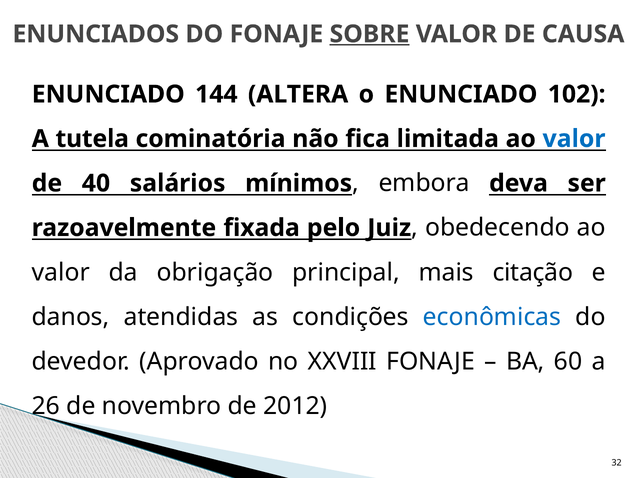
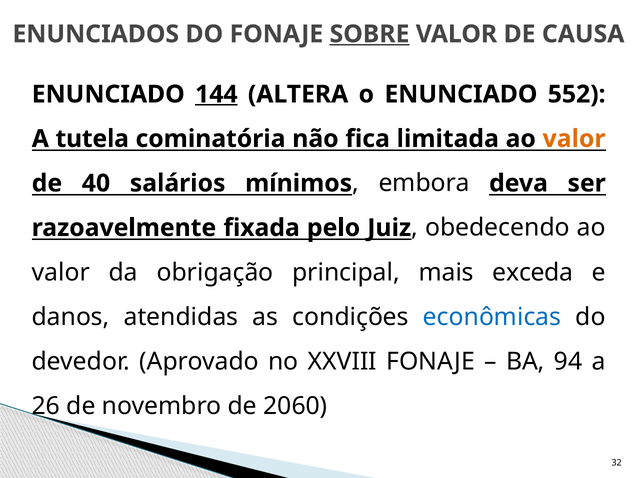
144 underline: none -> present (216, 94)
102: 102 -> 552 (577, 94)
valor colour: blue -> orange (574, 139)
citação: citação -> exceda (533, 272)
60: 60 -> 94 (568, 361)
2012: 2012 -> 2060 (295, 406)
